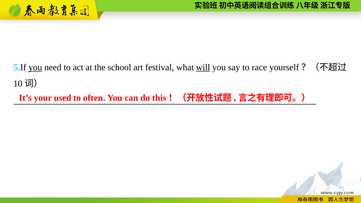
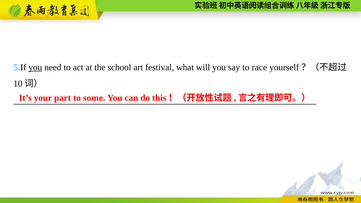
will underline: present -> none (203, 67)
used: used -> part (62, 98)
often: often -> some (94, 98)
